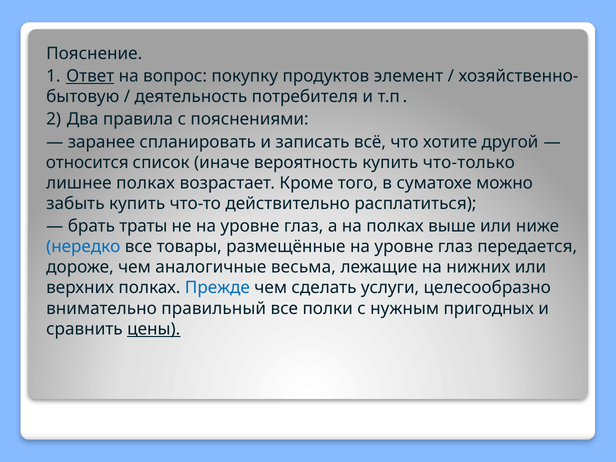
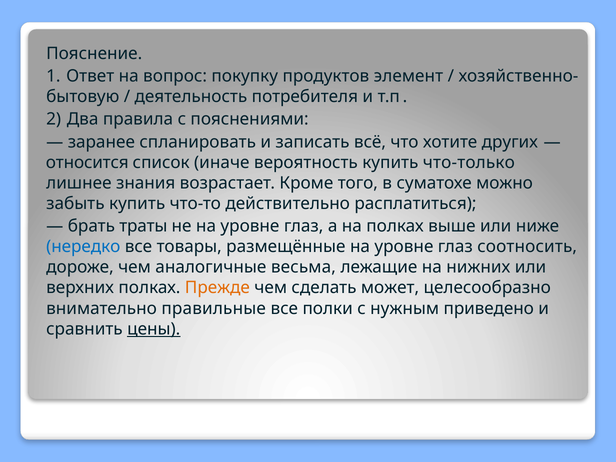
Ответ underline: present -> none (90, 76)
другой: другой -> других (510, 142)
лишнее полках: полках -> знания (146, 183)
передается: передается -> соотносить (527, 247)
Прежде colour: blue -> orange (217, 288)
услуги: услуги -> может (390, 288)
правильный: правильный -> правильные (214, 308)
пригодных: пригодных -> приведено (489, 308)
